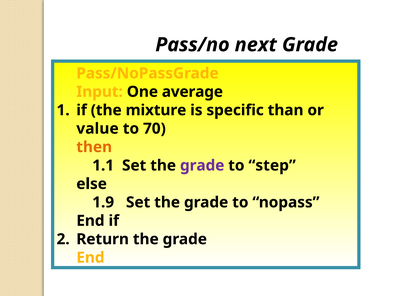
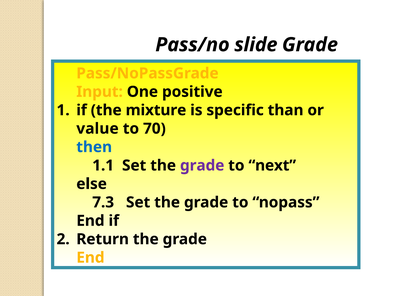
next: next -> slide (256, 45)
average: average -> positive (192, 92)
then colour: orange -> blue (94, 147)
step: step -> next (272, 166)
1.9: 1.9 -> 7.3 (103, 202)
